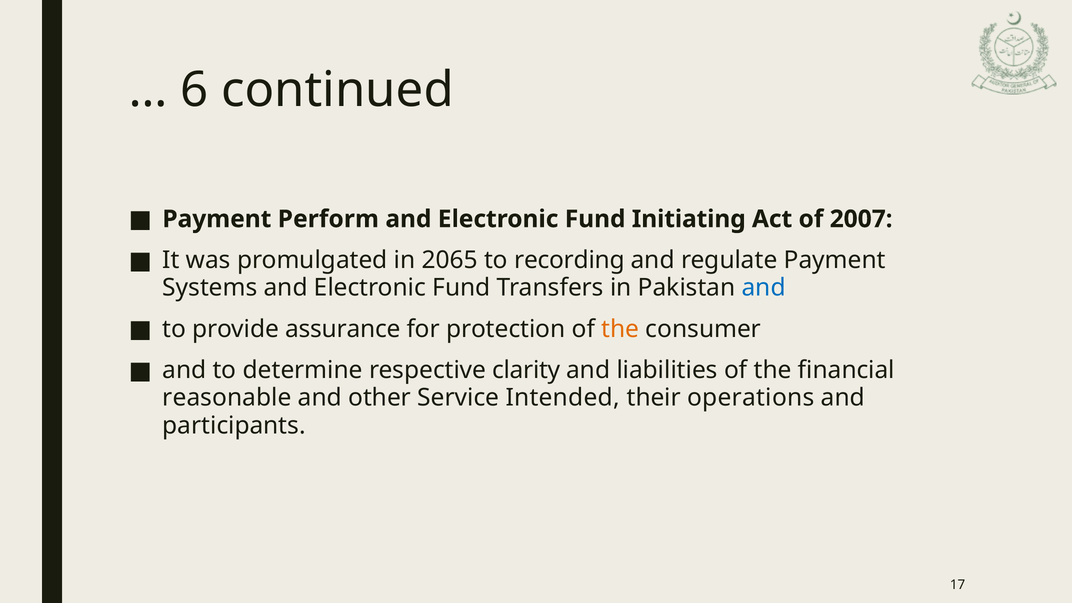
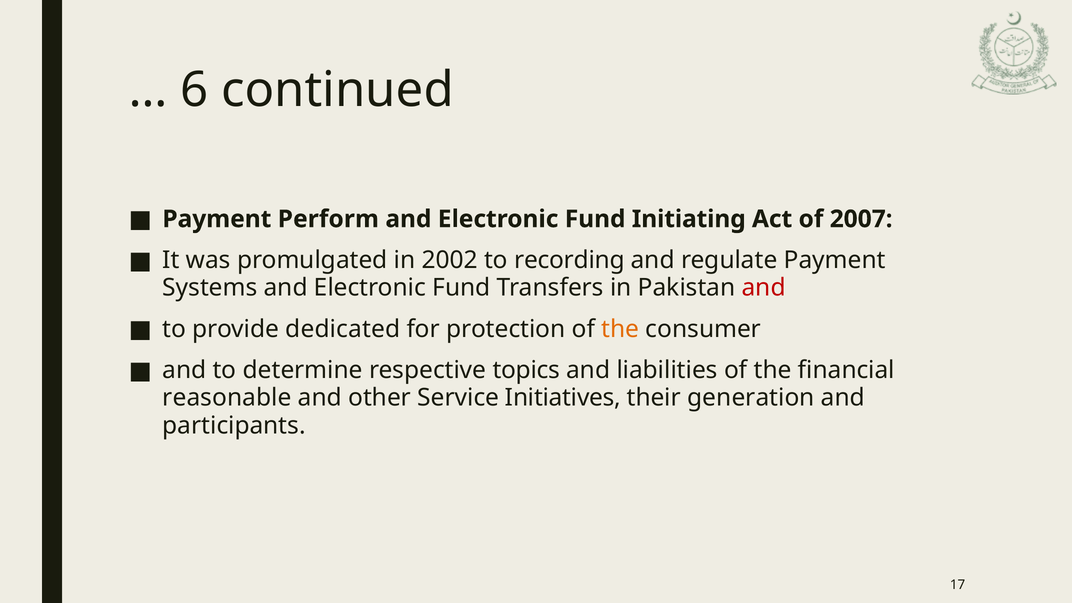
2065: 2065 -> 2002 (450, 260)
and colour: blue -> red (764, 288)
assurance: assurance -> dedicated (343, 329)
clarity: clarity -> topics (526, 370)
Intended: Intended -> Initiatives (563, 398)
operations: operations -> generation (751, 398)
